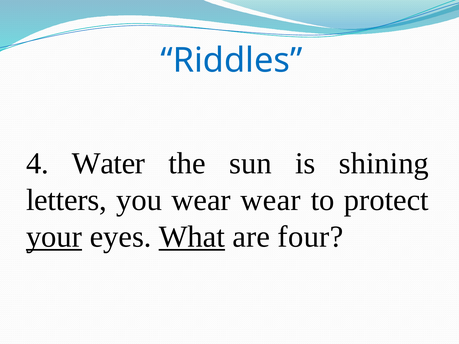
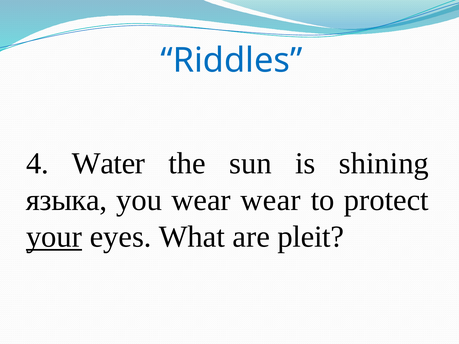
letters: letters -> языка (66, 200)
What underline: present -> none (192, 237)
four: four -> pleit (311, 237)
